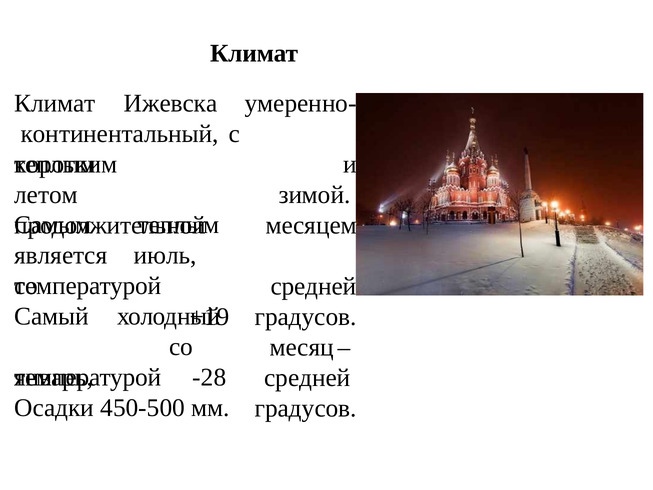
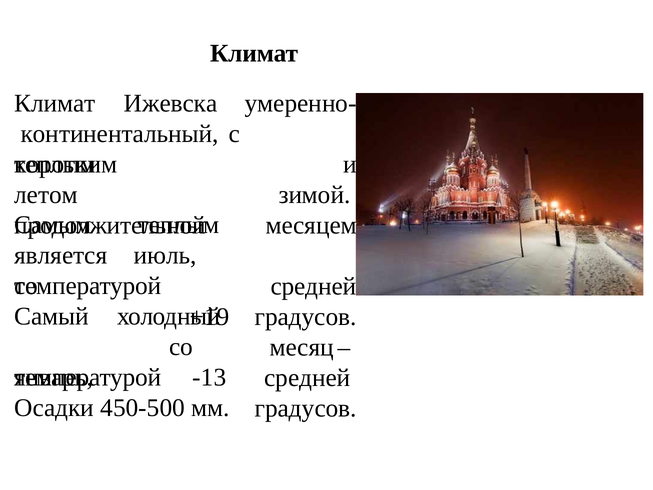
-28: -28 -> -13 (209, 377)
